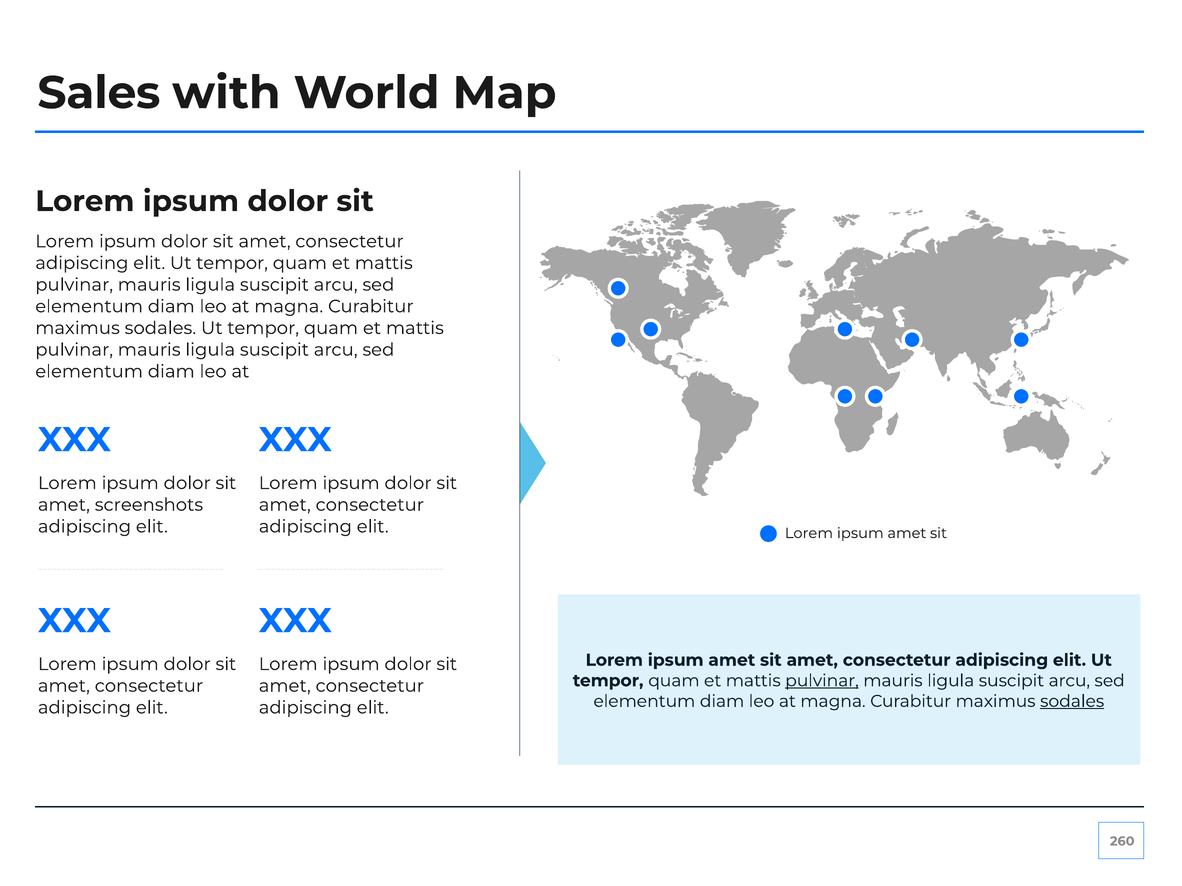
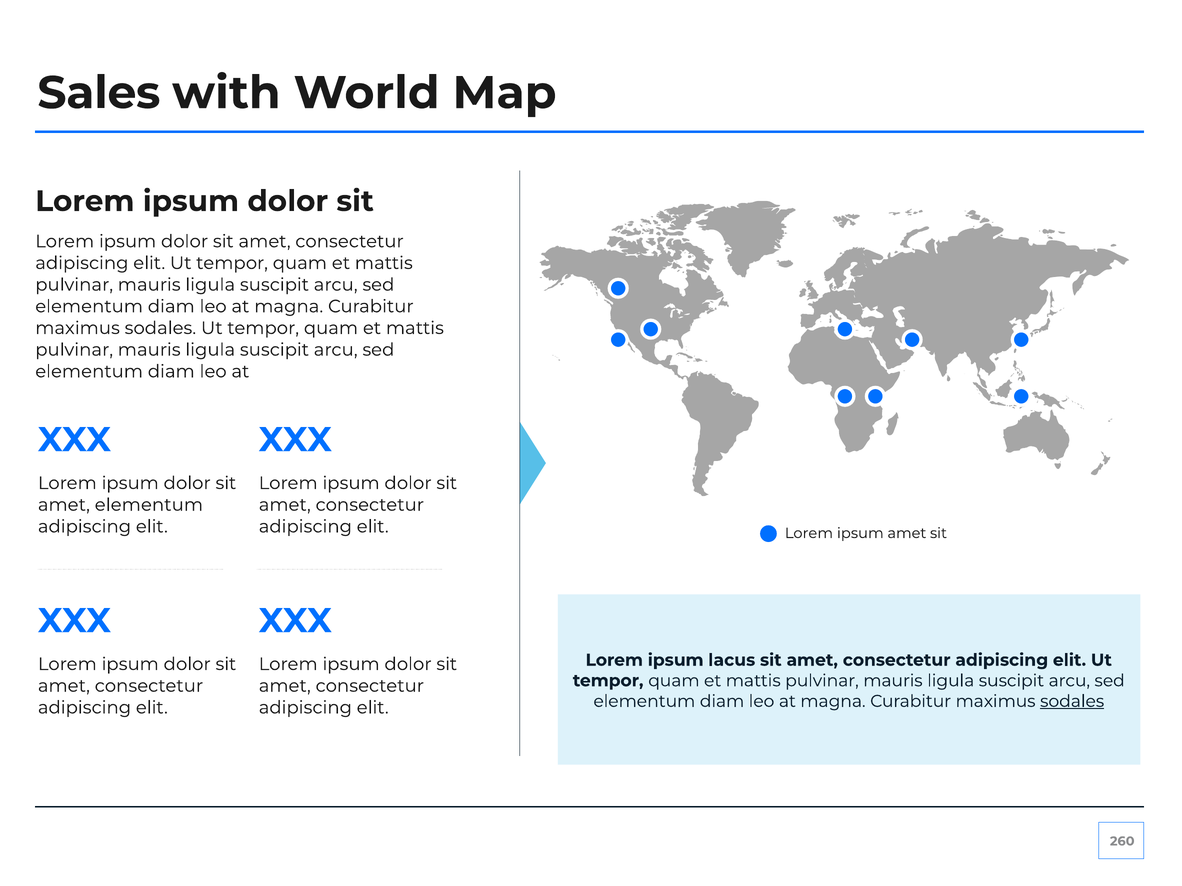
amet screenshots: screenshots -> elementum (149, 505)
amet: amet -> lacus (732, 660)
pulvinar underline: present -> none (822, 681)
